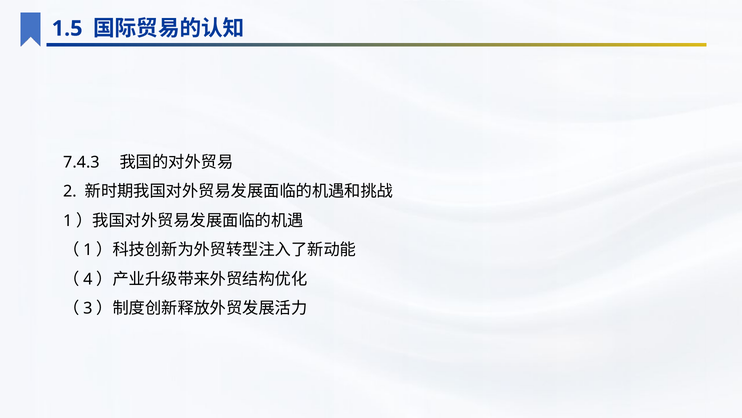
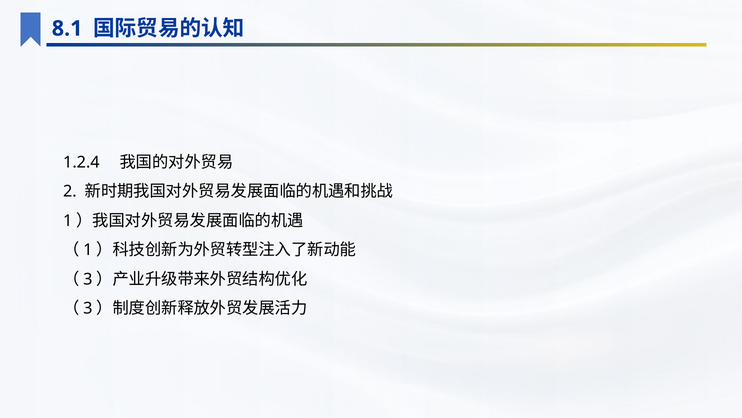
1.5: 1.5 -> 8.1 (67, 28)
7.4.3: 7.4.3 -> 1.2.4 (81, 162)
4: 4 -> 3 (88, 279)
